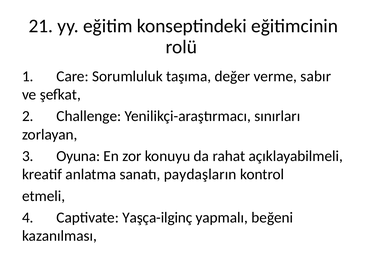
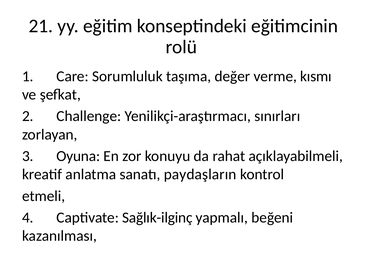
sabır: sabır -> kısmı (316, 76)
Yaşça-ilginç: Yaşça-ilginç -> Sağlık-ilginç (157, 218)
